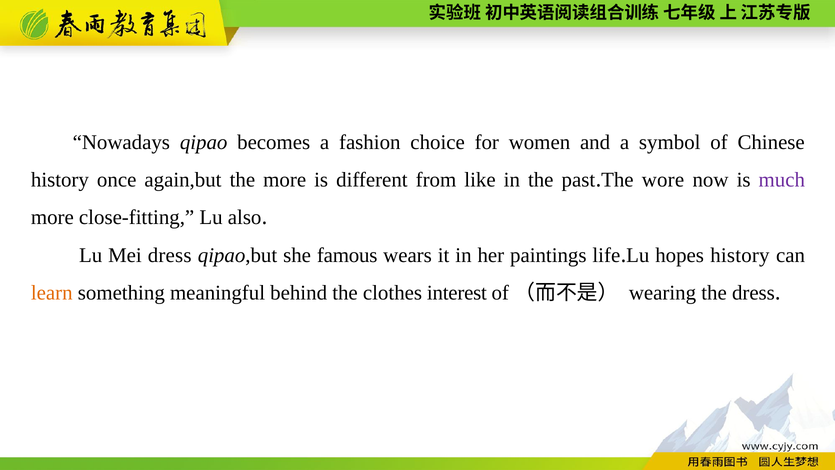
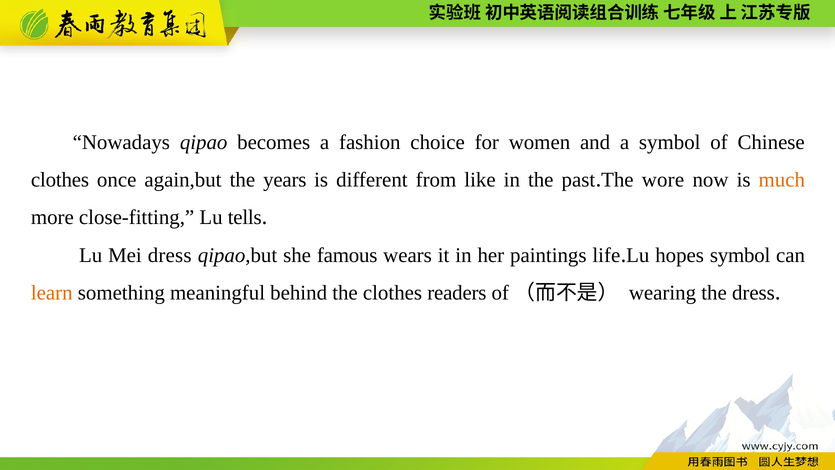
history: history -> clothes (60, 180)
the more: more -> years (285, 180)
much colour: purple -> orange (782, 180)
also: also -> tells (245, 217)
hopes history: history -> symbol (740, 255)
interest: interest -> readers (457, 293)
